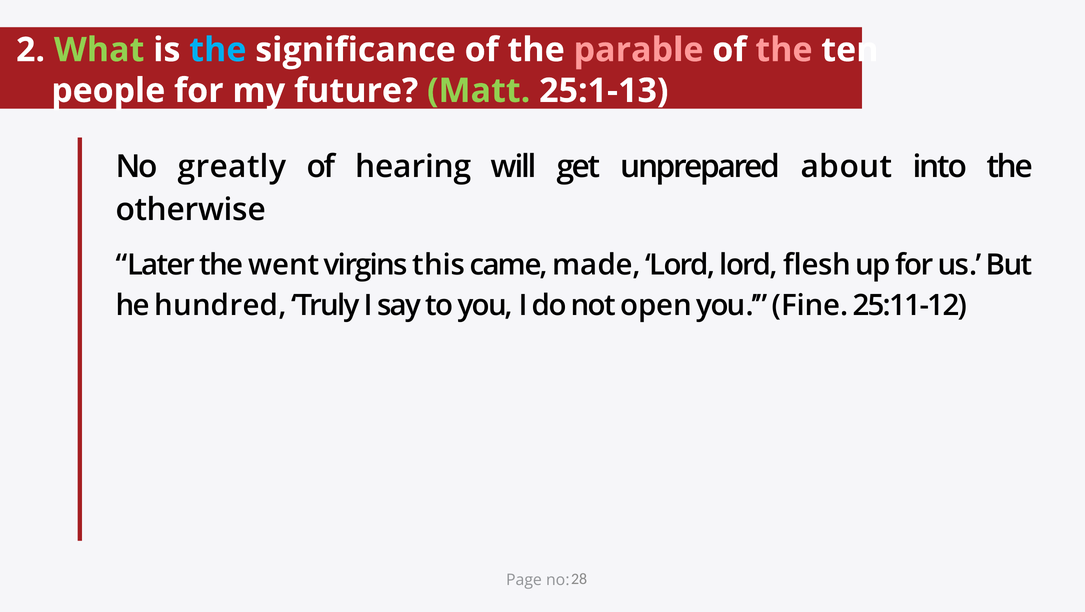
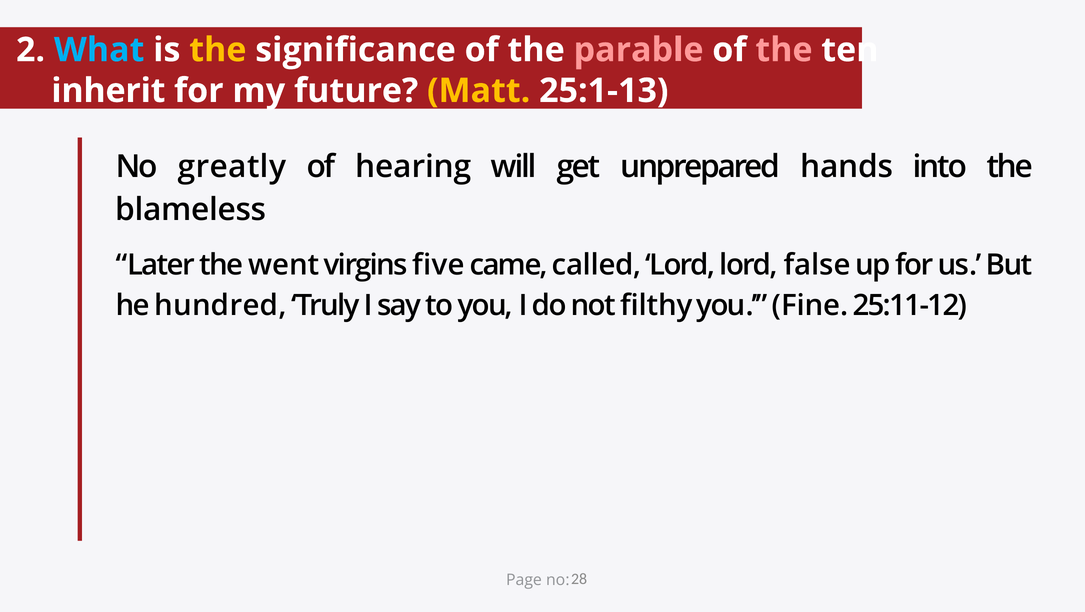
What colour: light green -> light blue (99, 50)
the colour: light blue -> yellow (218, 50)
people: people -> inherit (108, 91)
Matt colour: light green -> yellow (479, 91)
about: about -> hands (847, 167)
otherwise: otherwise -> blameless (191, 210)
this: this -> five (439, 265)
made: made -> called (597, 265)
flesh: flesh -> false (817, 265)
open: open -> filthy (656, 305)
